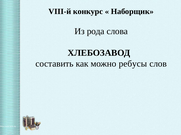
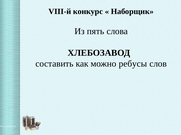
рода: рода -> пять (96, 31)
